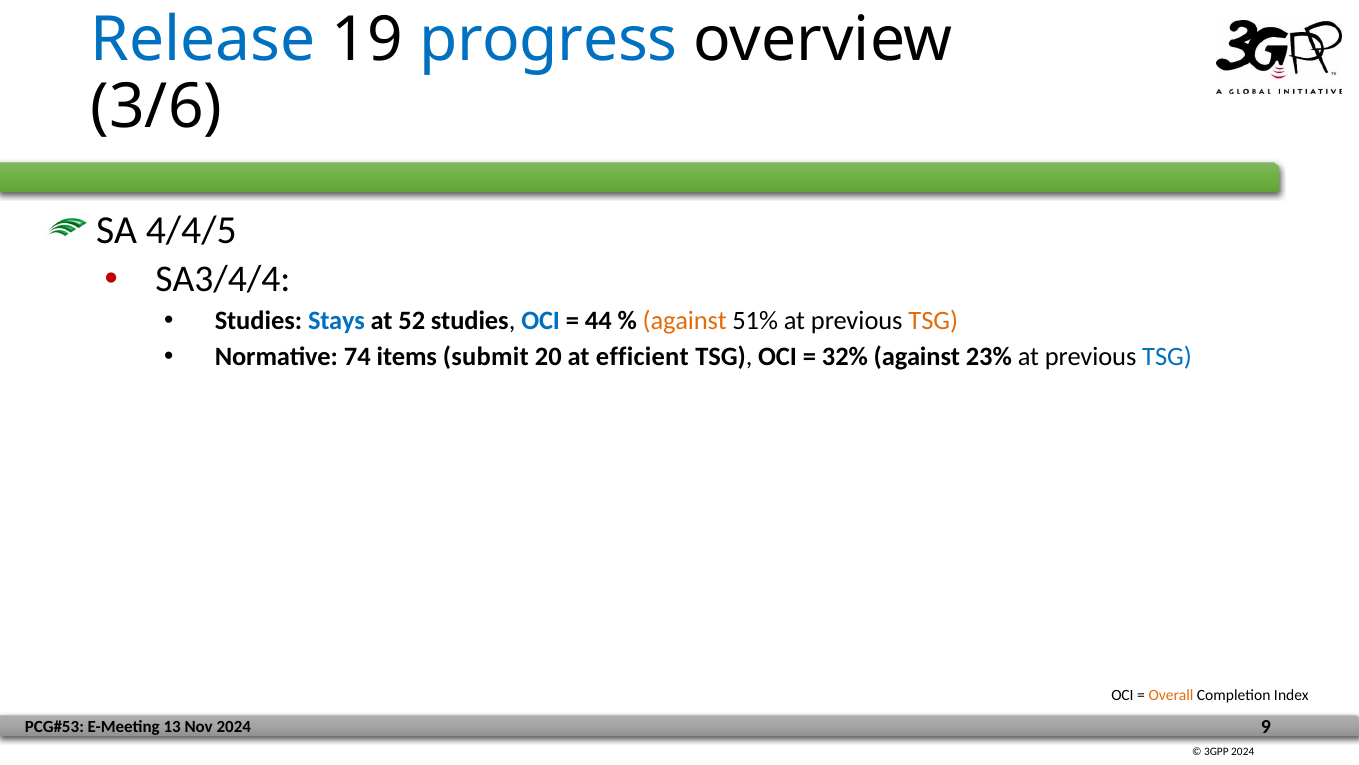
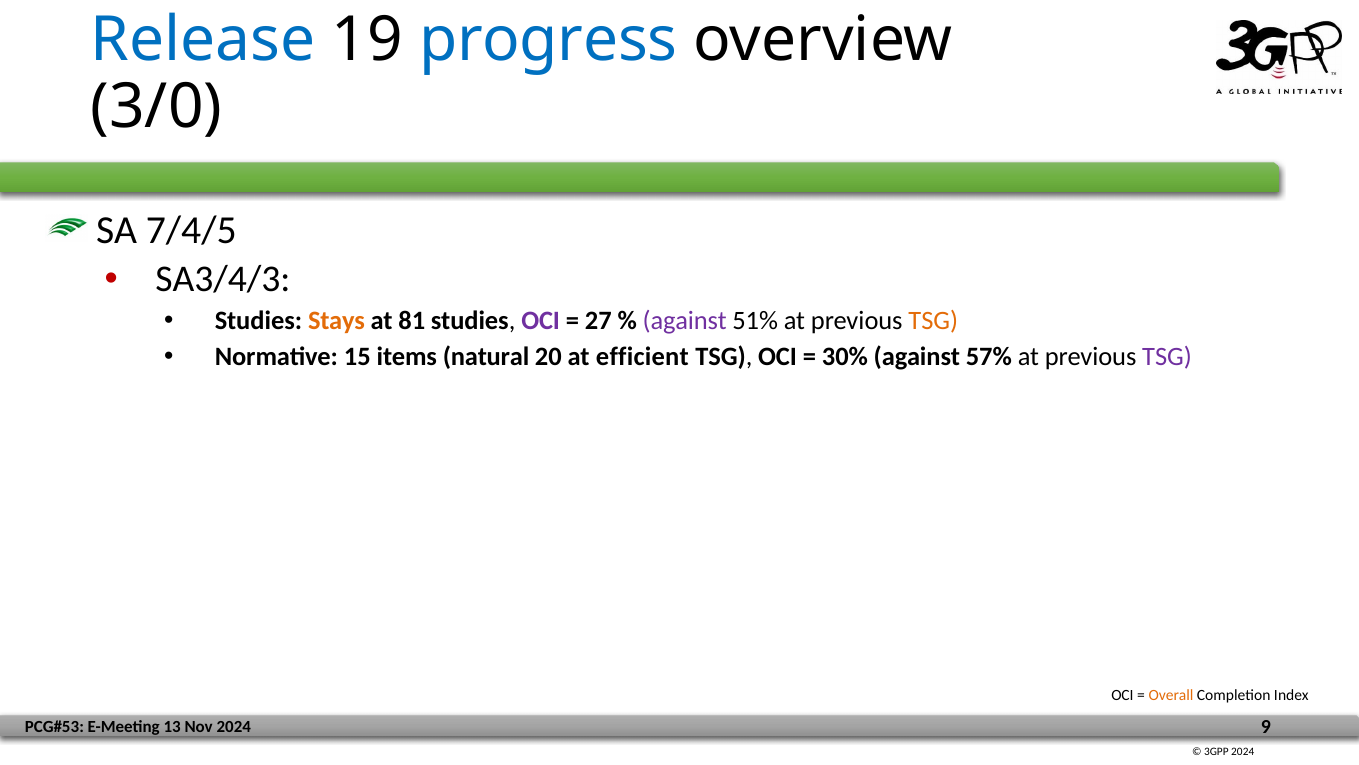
3/6: 3/6 -> 3/0 (157, 107)
4/4/5: 4/4/5 -> 7/4/5 (191, 230)
SA3/4/4: SA3/4/4 -> SA3/4/3 (223, 279)
Stays colour: blue -> orange (336, 321)
52: 52 -> 81 (412, 321)
OCI colour: blue -> purple (541, 321)
44: 44 -> 27 (598, 321)
against colour: orange -> purple (685, 321)
74: 74 -> 15 (357, 356)
submit: submit -> natural (486, 356)
32%: 32% -> 30% (845, 356)
23%: 23% -> 57% (989, 356)
TSG colour: blue -> purple (1167, 356)
